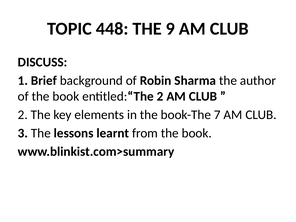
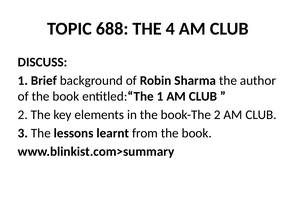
448: 448 -> 688 (112, 29)
9: 9 -> 4 (170, 29)
entitled:“The 2: 2 -> 1 (160, 96)
book-The 7: 7 -> 2 (217, 115)
